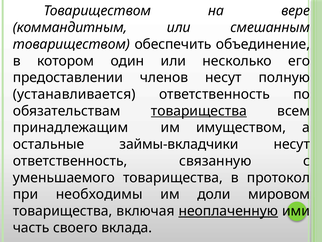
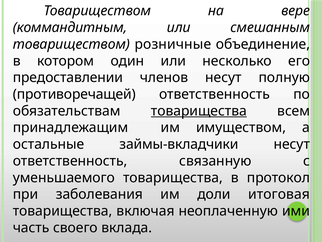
обеспечить: обеспечить -> розничные (173, 44)
устанавливается: устанавливается -> противоречащей (74, 94)
необходимы: необходимы -> заболевания (99, 194)
мировом: мировом -> итоговая (279, 194)
неоплаченную underline: present -> none (228, 211)
